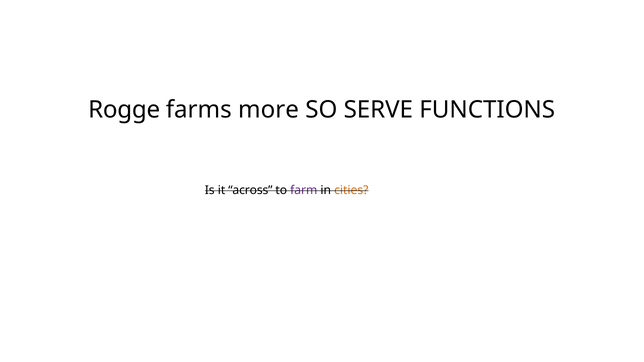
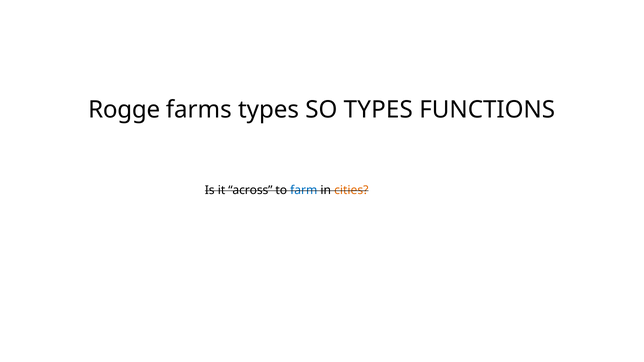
farms more: more -> types (269, 110)
SO SERVE: SERVE -> TYPES (378, 110)
farm colour: purple -> blue (304, 190)
